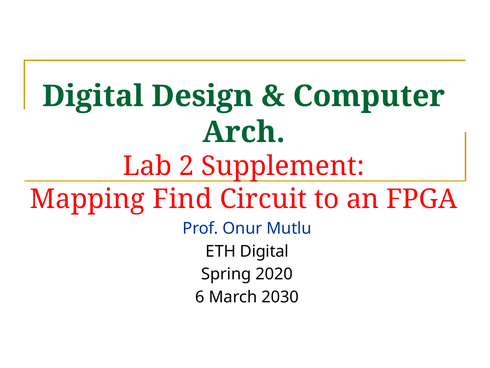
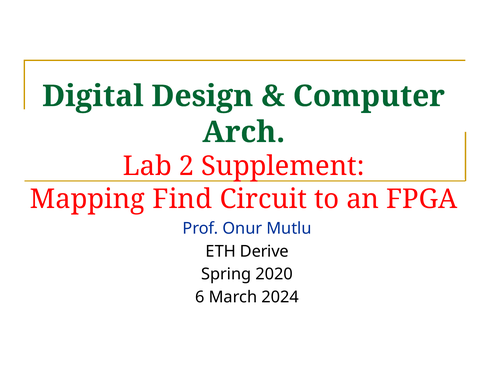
ETH Digital: Digital -> Derive (264, 251)
2030: 2030 -> 2024 (280, 297)
